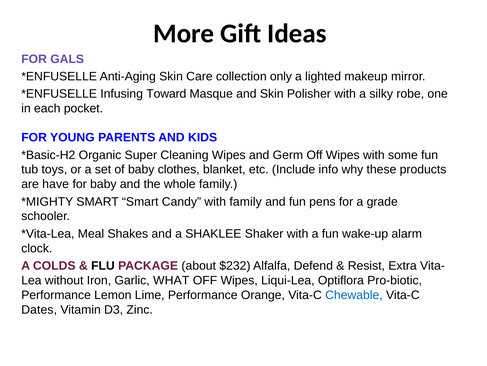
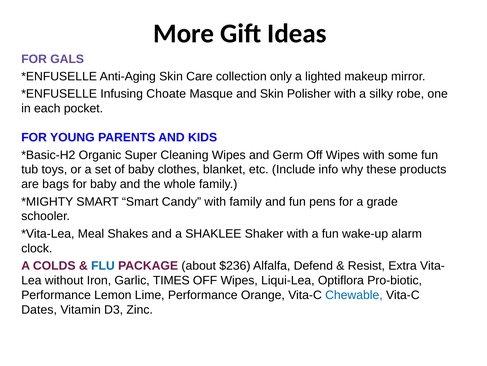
Toward: Toward -> Choate (166, 94)
have: have -> bags (56, 184)
FLU colour: black -> blue (103, 265)
$232: $232 -> $236 (235, 265)
WHAT: WHAT -> TIMES (171, 280)
